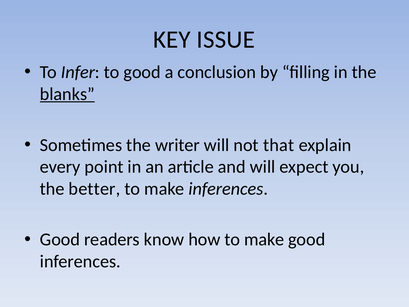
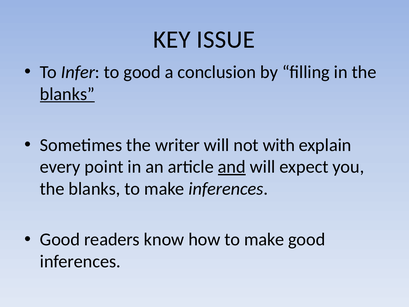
that: that -> with (279, 145)
and underline: none -> present (232, 167)
better: better -> blanks (95, 189)
